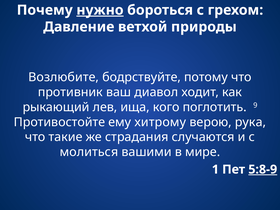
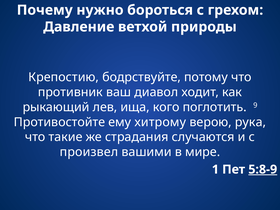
нужно underline: present -> none (100, 10)
Возлюбите: Возлюбите -> Крепостию (64, 77)
молиться: молиться -> произвел (89, 152)
